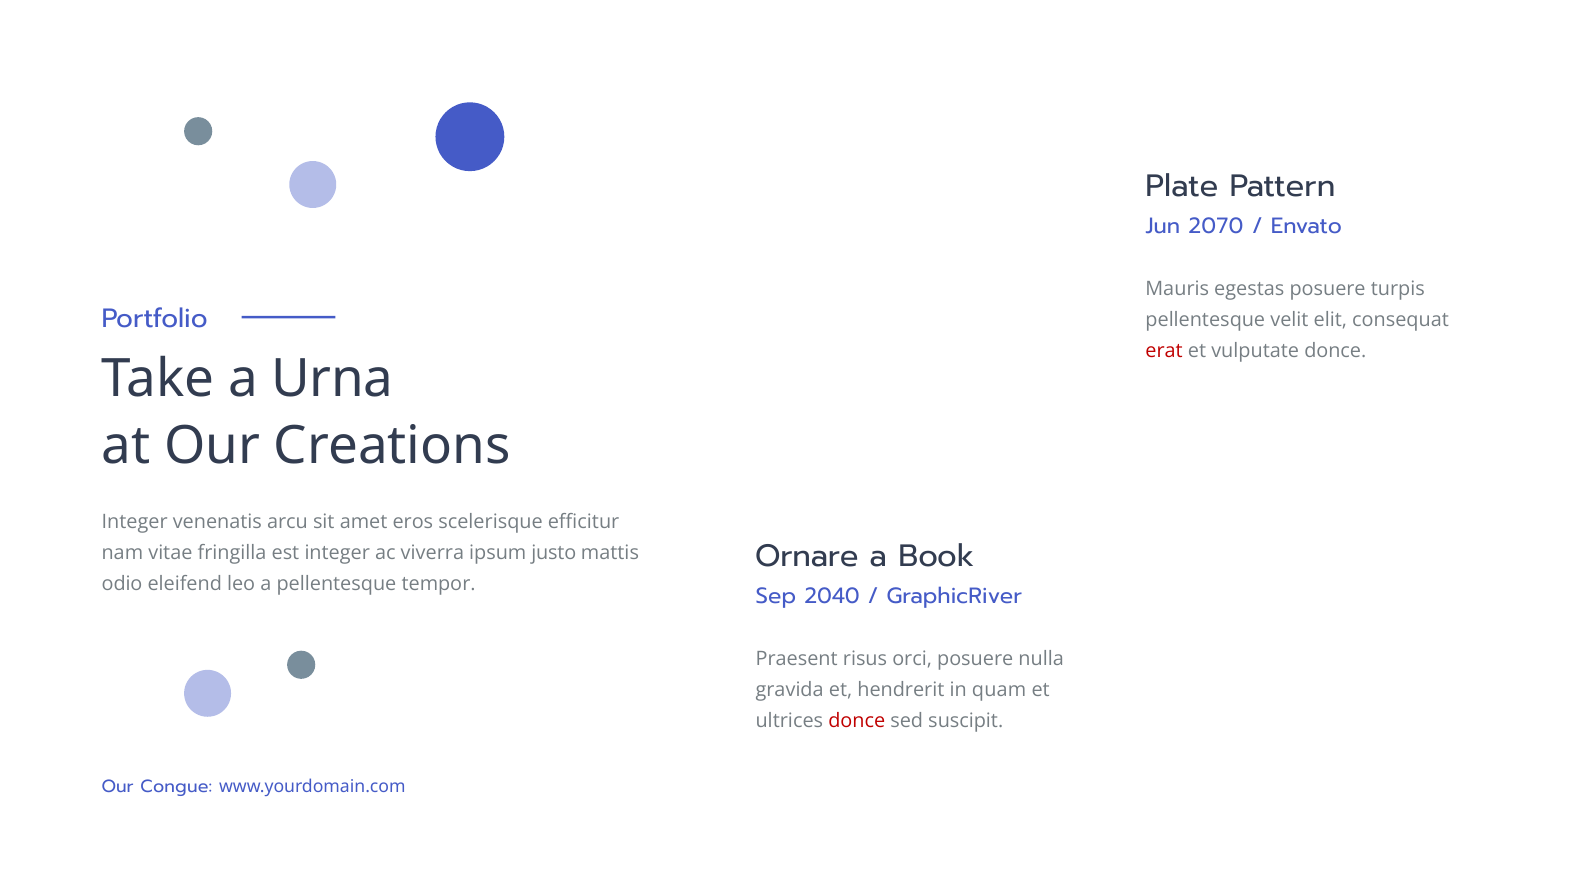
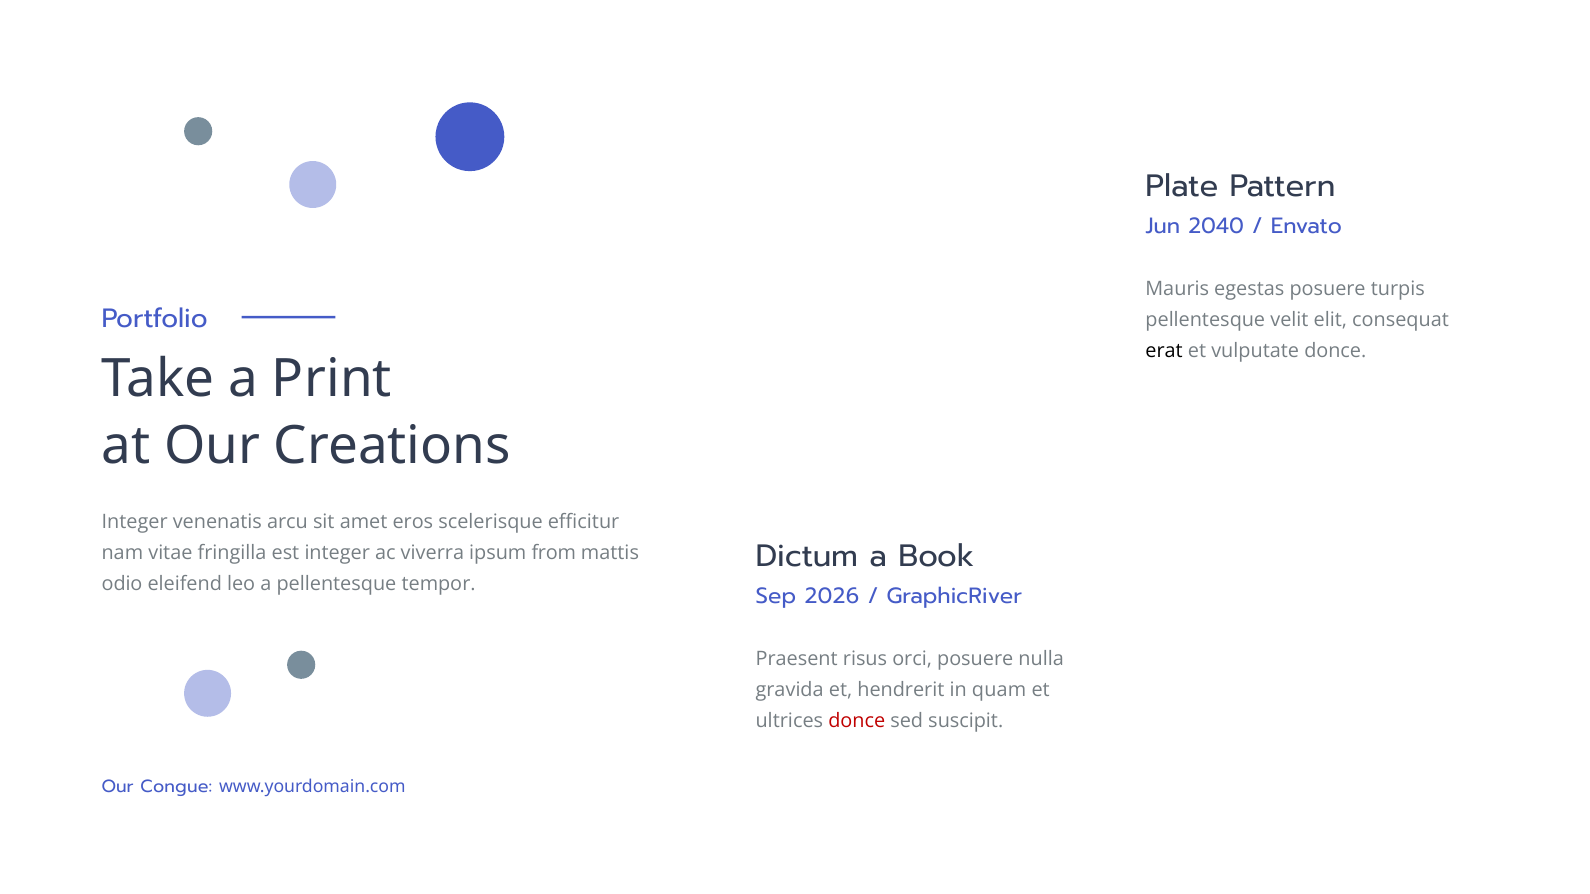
2070: 2070 -> 2040 (1216, 226)
erat colour: red -> black (1164, 351)
Urna: Urna -> Print (332, 380)
justo: justo -> from (554, 553)
Ornare: Ornare -> Dictum (807, 557)
2040: 2040 -> 2026 (832, 596)
